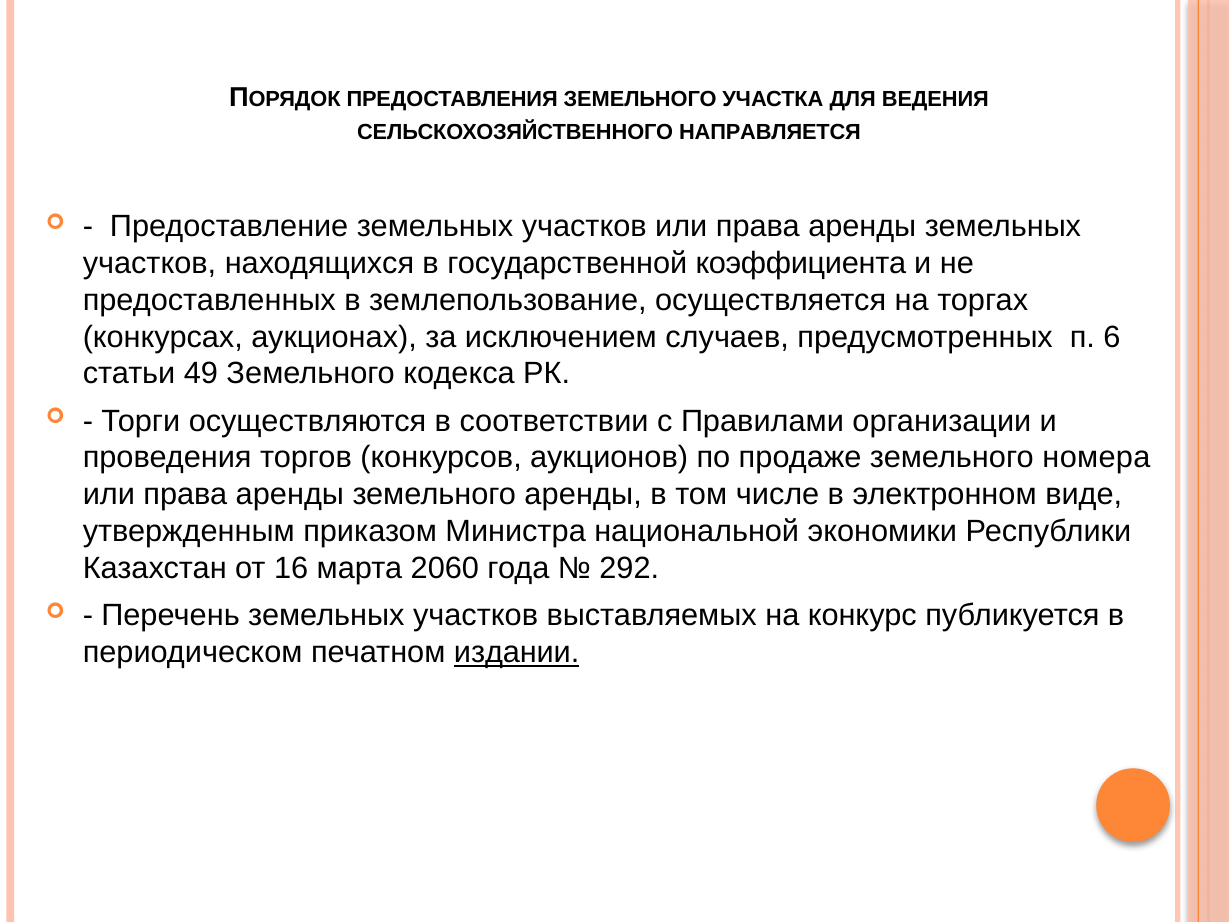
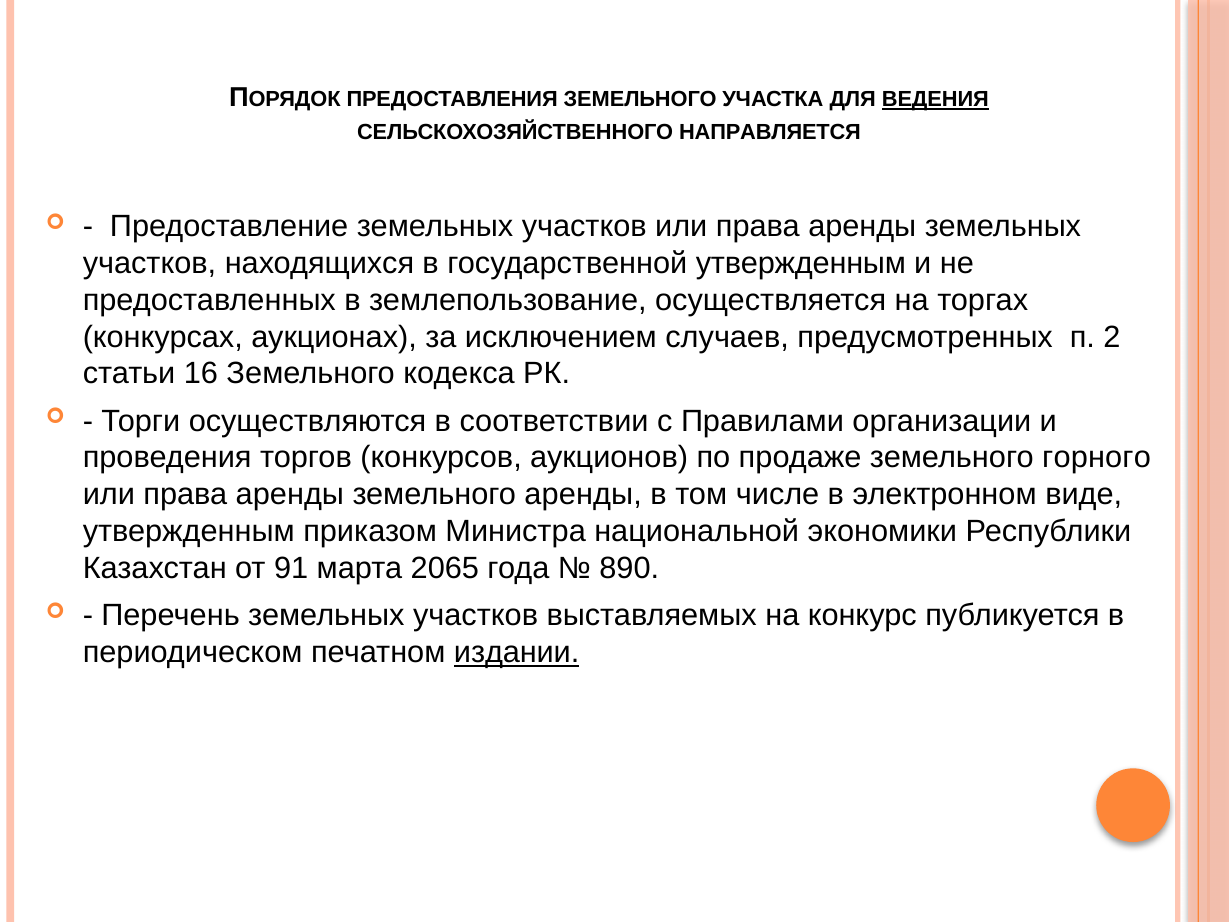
ВЕДЕНИЯ underline: none -> present (935, 100)
государственной коэффициента: коэффициента -> утвержденным (801, 263)
6: 6 -> 2 (1112, 337)
49: 49 -> 16 (201, 374)
номера: номера -> горного (1097, 458)
16: 16 -> 91 (291, 568)
2060: 2060 -> 2065 (445, 568)
292: 292 -> 890 (629, 568)
